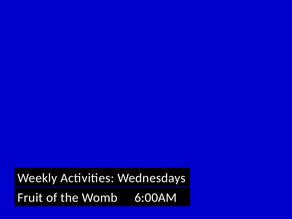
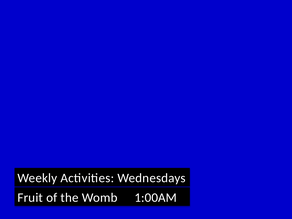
6:00AM: 6:00AM -> 1:00AM (156, 198)
